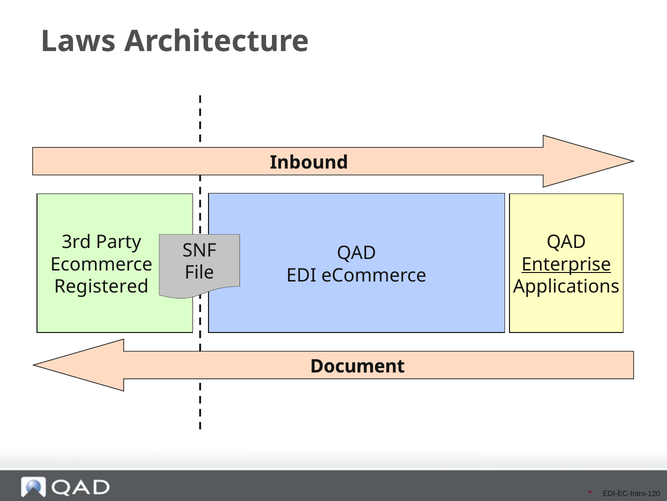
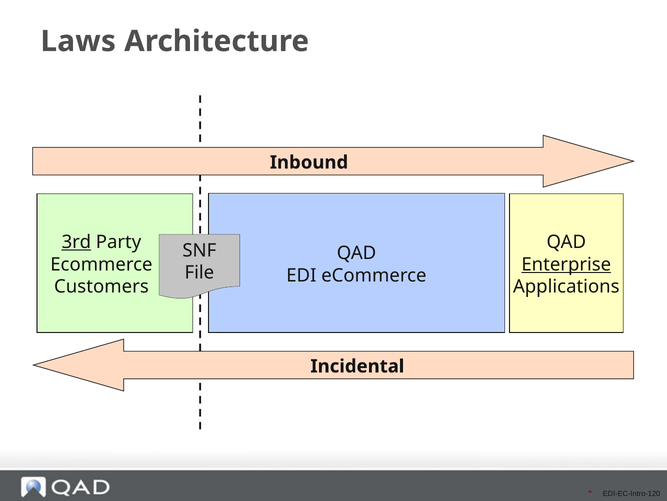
3rd underline: none -> present (76, 242)
Registered: Registered -> Customers (101, 286)
Document: Document -> Incidental (357, 366)
